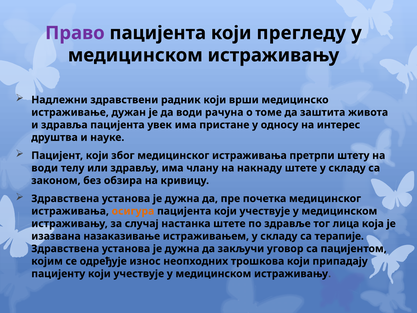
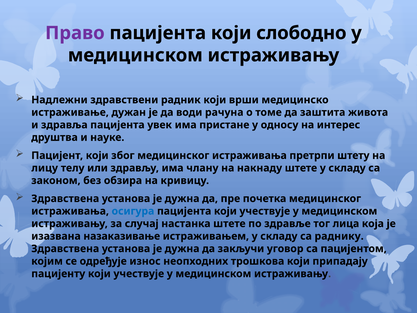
прегледу: прегледу -> слободно (301, 33)
води: води -> лицу (45, 168)
осигура colour: orange -> blue (133, 211)
терапије: терапије -> раднику (339, 236)
